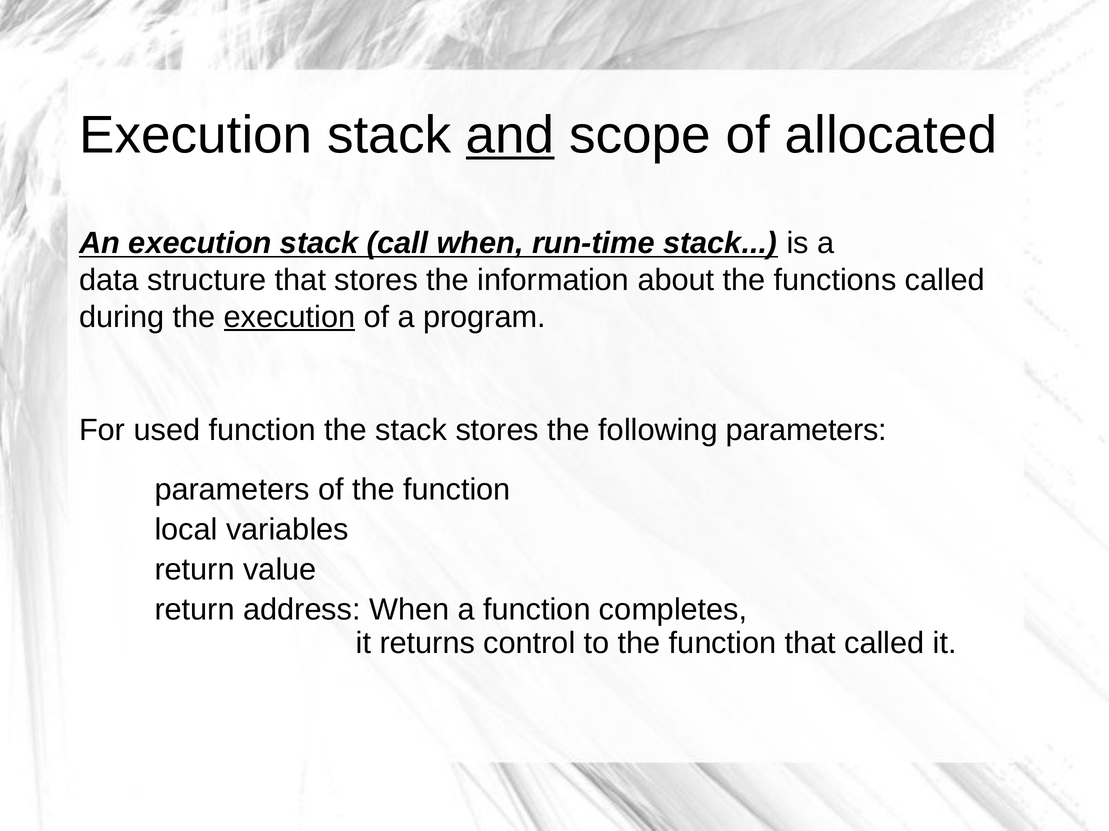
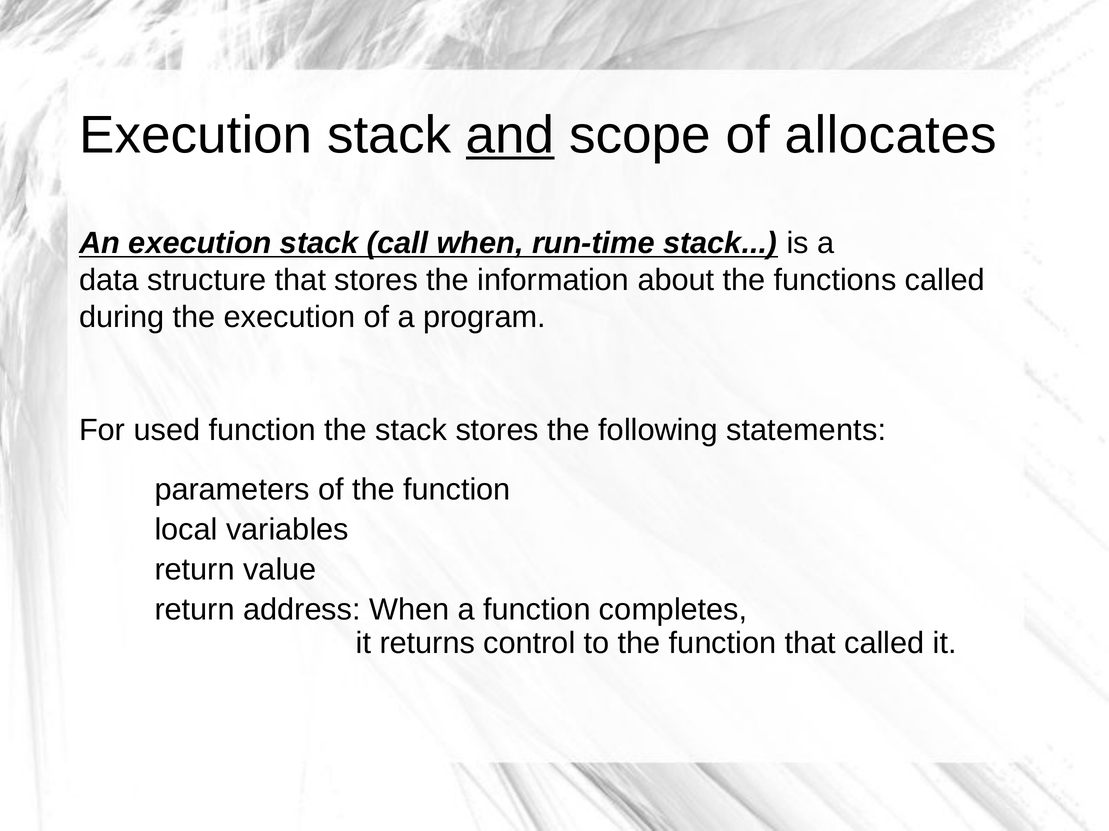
allocated: allocated -> allocates (891, 135)
execution underline: present -> none (289, 317)
following parameters: parameters -> statements (806, 430)
